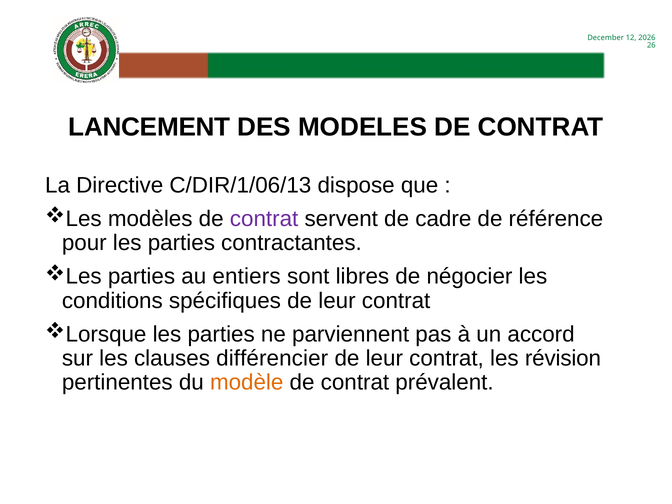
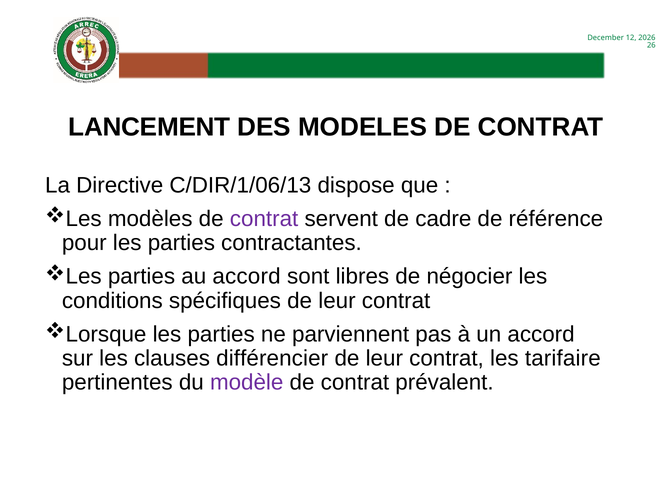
au entiers: entiers -> accord (247, 277)
révision: révision -> tarifaire (563, 358)
modèle colour: orange -> purple (247, 383)
